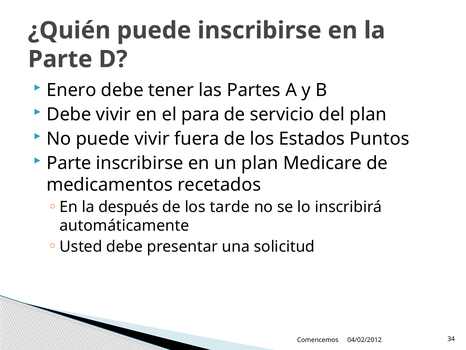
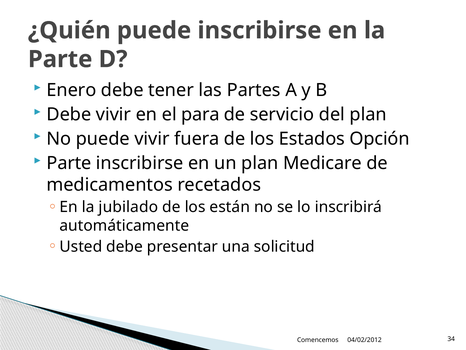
Puntos: Puntos -> Opción (380, 139)
después: después -> jubilado (128, 207)
tarde: tarde -> están (230, 207)
